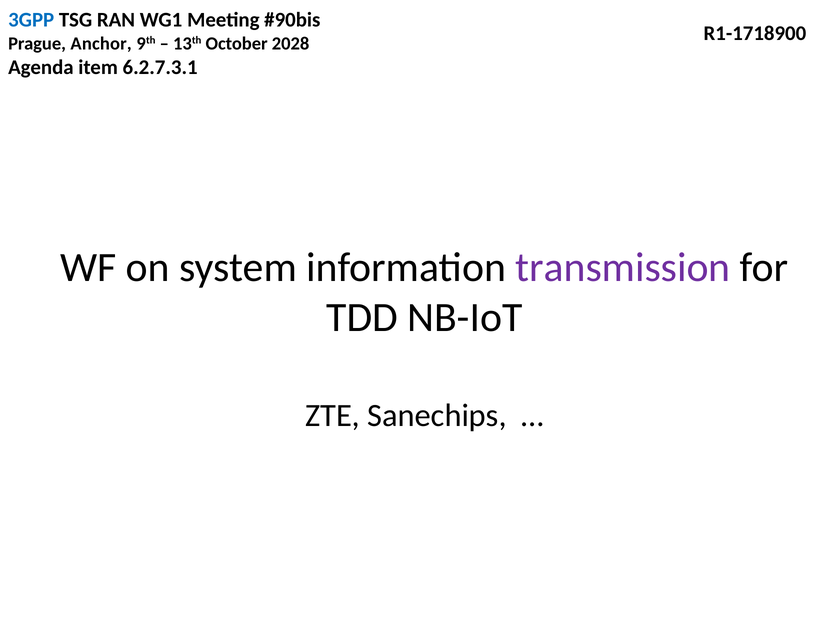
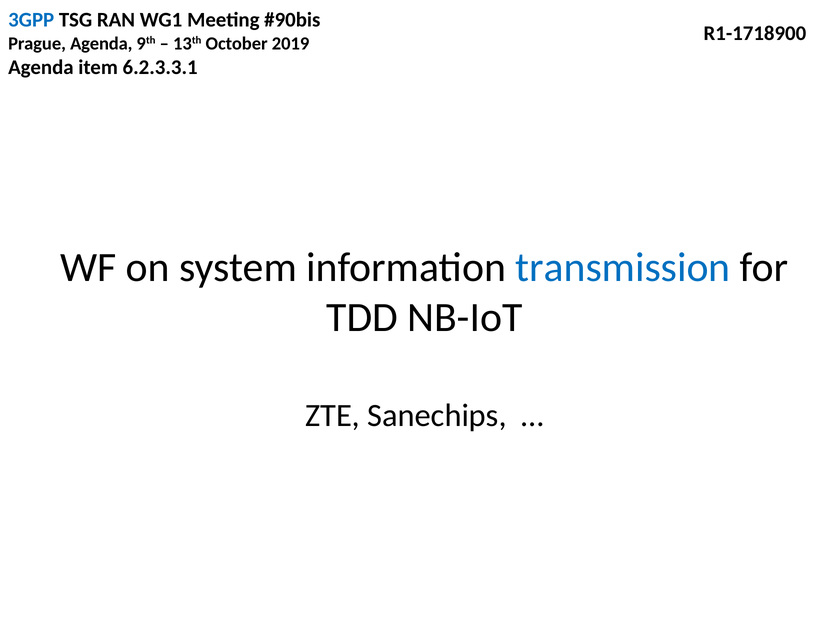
Prague Anchor: Anchor -> Agenda (101, 43)
2028: 2028 -> 2019 (291, 43)
6.2.7.3.1: 6.2.7.3.1 -> 6.2.3.3.1 (160, 67)
transmission colour: purple -> blue (623, 268)
